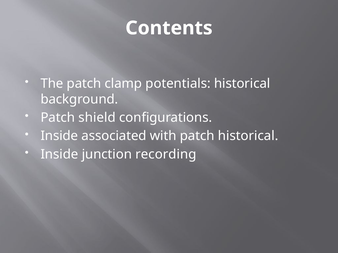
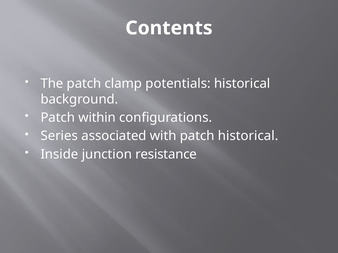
shield: shield -> within (97, 118)
Inside: Inside -> Series (59, 136)
recording: recording -> resistance (166, 155)
